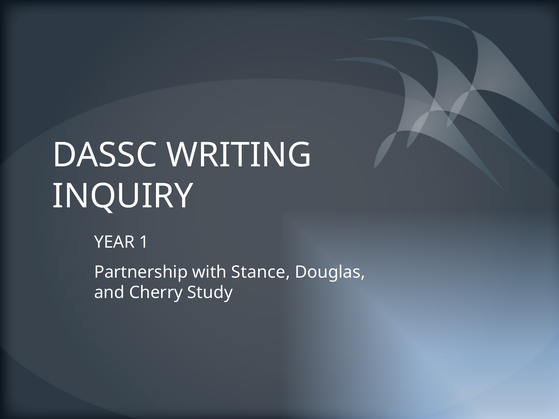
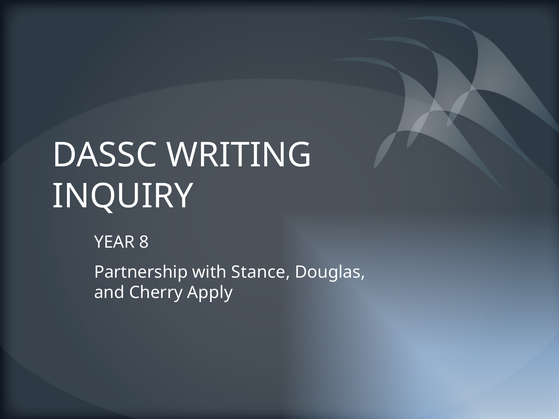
1: 1 -> 8 (144, 243)
Study: Study -> Apply (210, 293)
